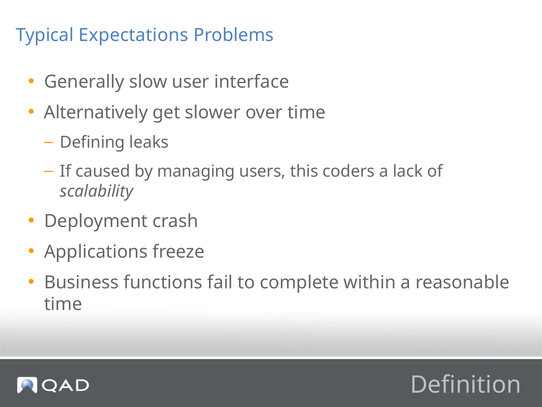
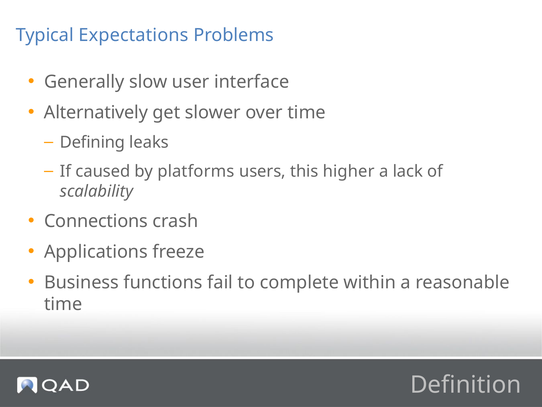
managing: managing -> platforms (196, 171)
coders: coders -> higher (349, 171)
Deployment: Deployment -> Connections (96, 221)
